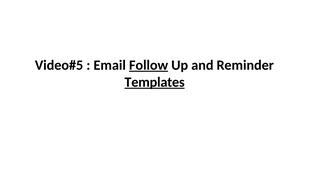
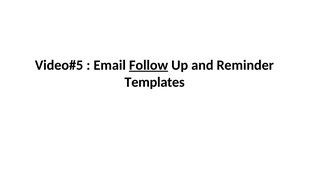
Templates underline: present -> none (155, 82)
